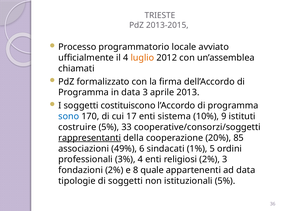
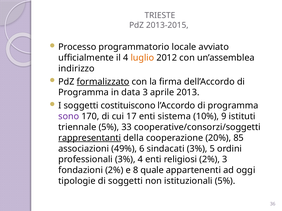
chiamati: chiamati -> indirizzo (76, 69)
formalizzato underline: none -> present (103, 82)
sono colour: blue -> purple (69, 117)
costruire: costruire -> triennale (77, 127)
sindacati 1%: 1% -> 3% (197, 149)
ad data: data -> oggi (246, 171)
